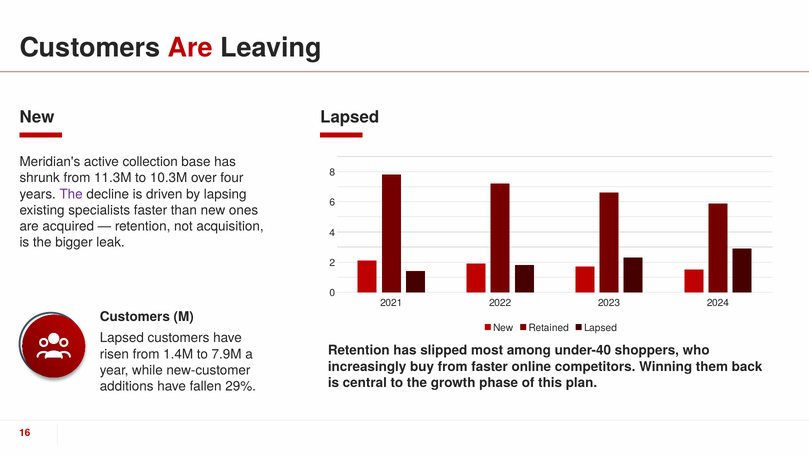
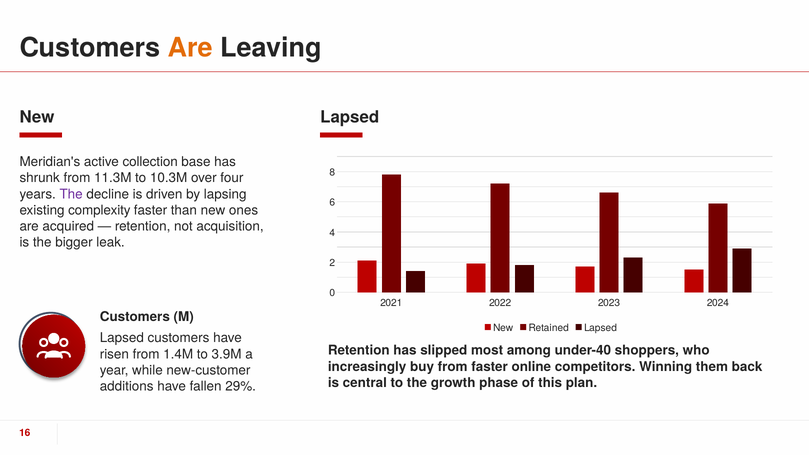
Are colour: red -> orange (190, 48)
specialists: specialists -> complexity (99, 210)
7.9M: 7.9M -> 3.9M (227, 354)
